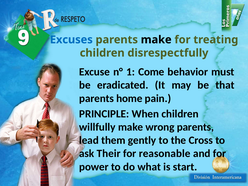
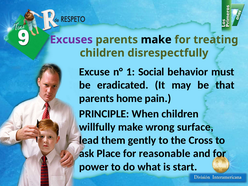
Excuses colour: blue -> purple (71, 40)
Come: Come -> Social (151, 72)
wrong parents: parents -> surface (195, 127)
Their: Their -> Place (109, 154)
